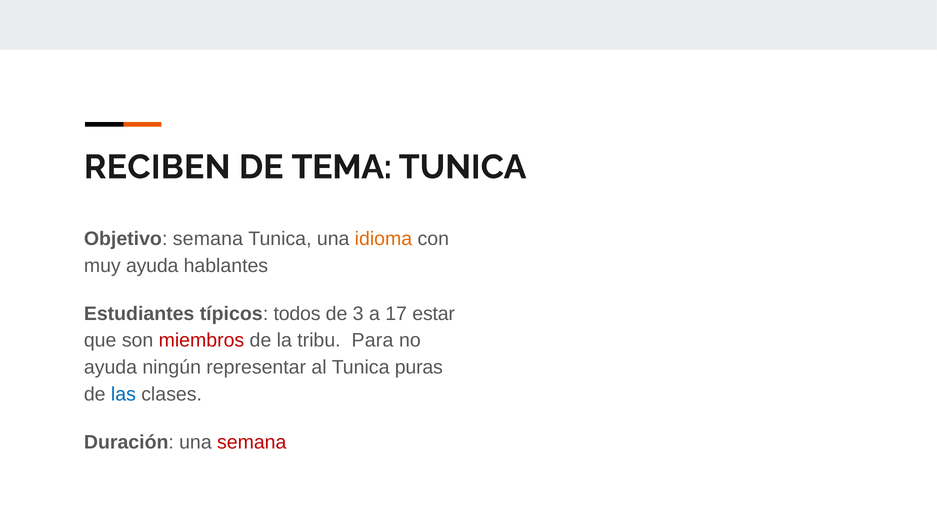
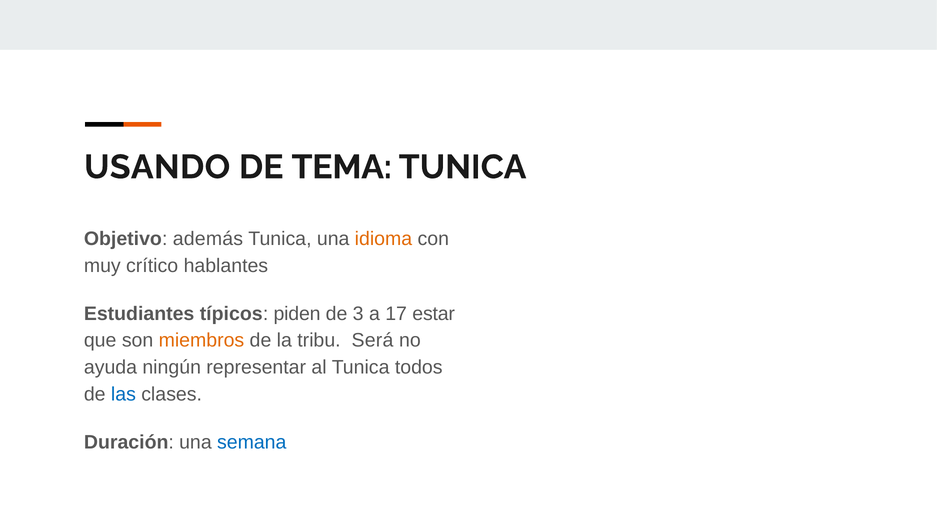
RECIBEN: RECIBEN -> USANDO (157, 167)
Objetivo semana: semana -> además (208, 239)
muy ayuda: ayuda -> crítico (152, 266)
todos: todos -> piden (297, 314)
miembros colour: red -> orange (201, 341)
Para: Para -> Será (372, 341)
puras: puras -> todos (419, 368)
semana colour: red -> blue (252, 442)
